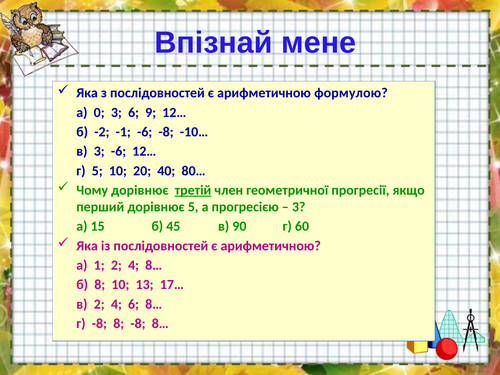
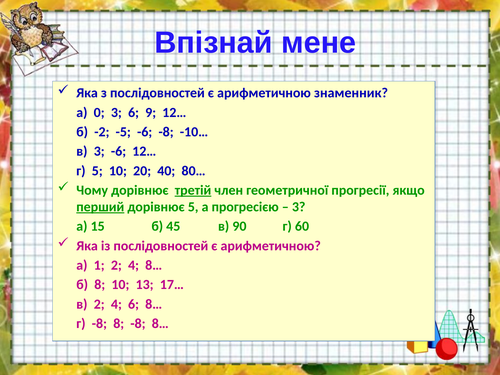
формулою: формулою -> знаменник (351, 93)
-1: -1 -> -5 (123, 132)
перший underline: none -> present (100, 207)
